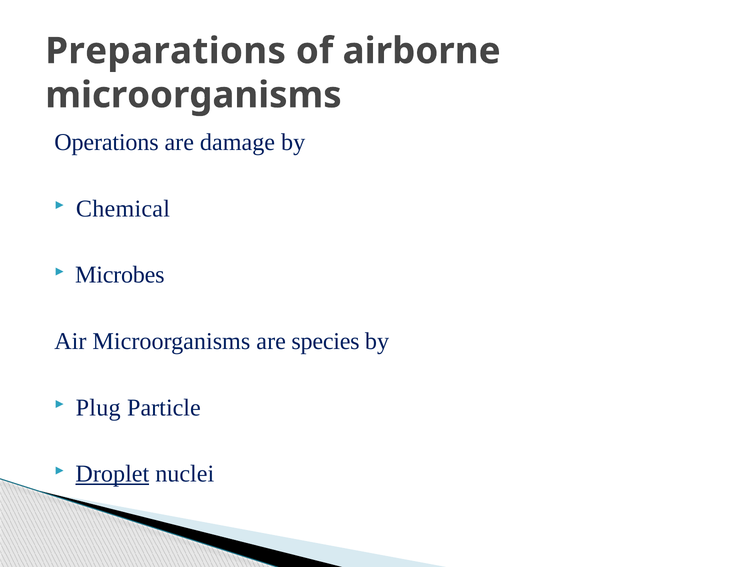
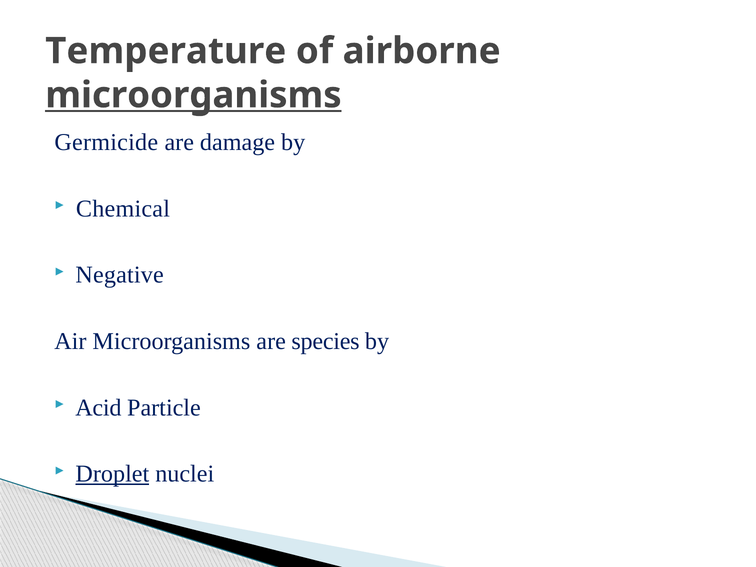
Preparations: Preparations -> Temperature (166, 51)
microorganisms underline: none -> present (193, 95)
Operations: Operations -> Germicide (106, 142)
Microbes: Microbes -> Negative (120, 275)
Plug: Plug -> Acid (98, 408)
